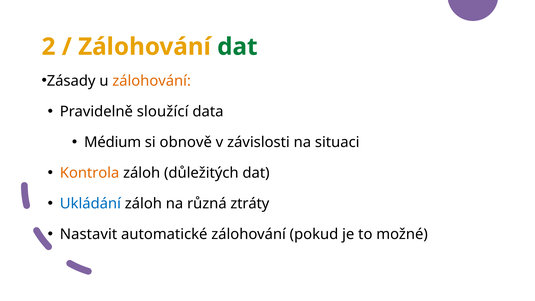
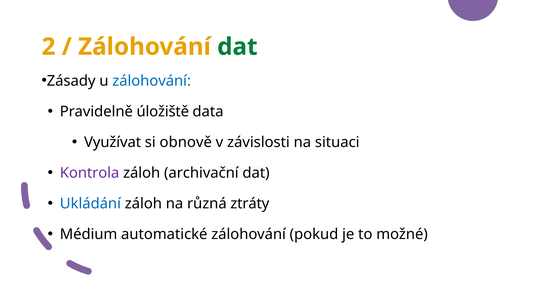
zálohování colour: orange -> blue (152, 81)
sloužící: sloužící -> úložiště (163, 112)
Médium: Médium -> Využívat (113, 142)
Kontrola colour: orange -> purple (90, 173)
důležitých: důležitých -> archivační (201, 173)
Nastavit: Nastavit -> Médium (89, 234)
